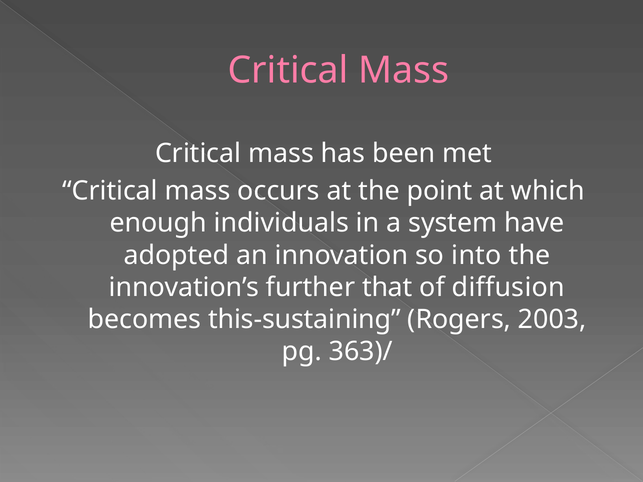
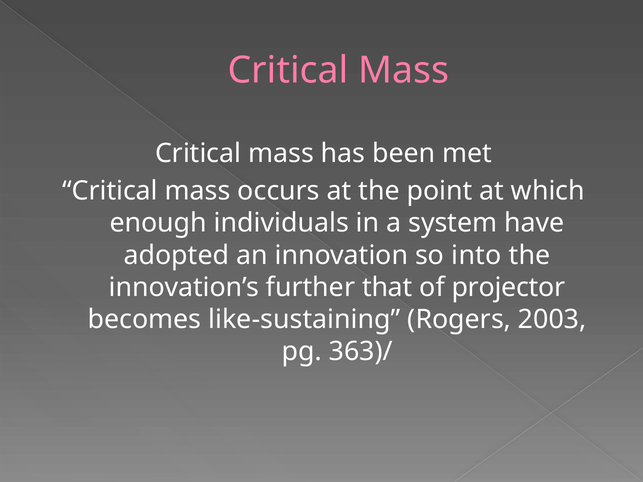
diffusion: diffusion -> projector (509, 287)
this-sustaining: this-sustaining -> like-sustaining (304, 320)
